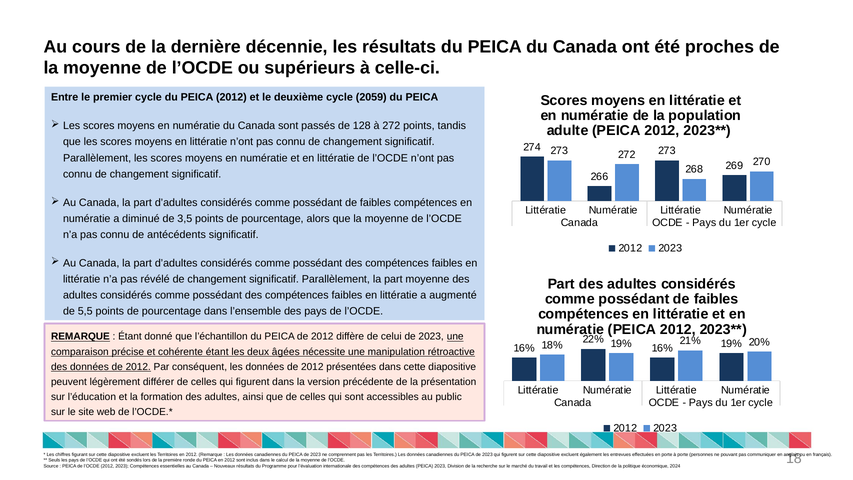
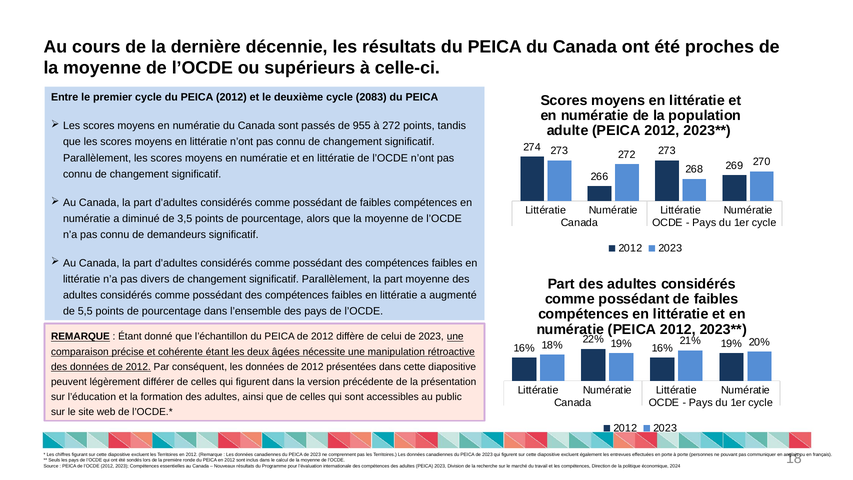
2059: 2059 -> 2083 (371, 97)
128: 128 -> 955 (362, 126)
antécédents: antécédents -> demandeurs (177, 235)
révélé: révélé -> divers (155, 279)
